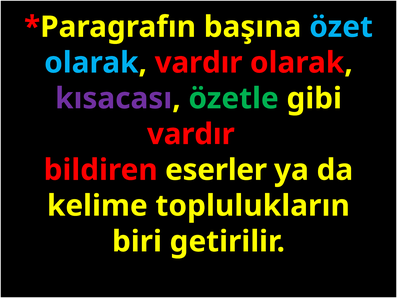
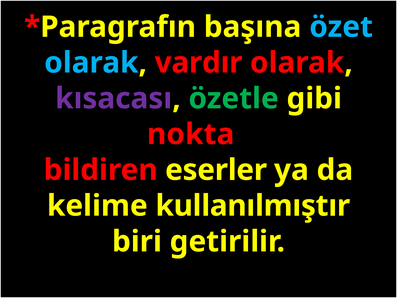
vardır: vardır -> nokta (191, 134)
toplulukların: toplulukların -> kullanılmıştır (253, 206)
